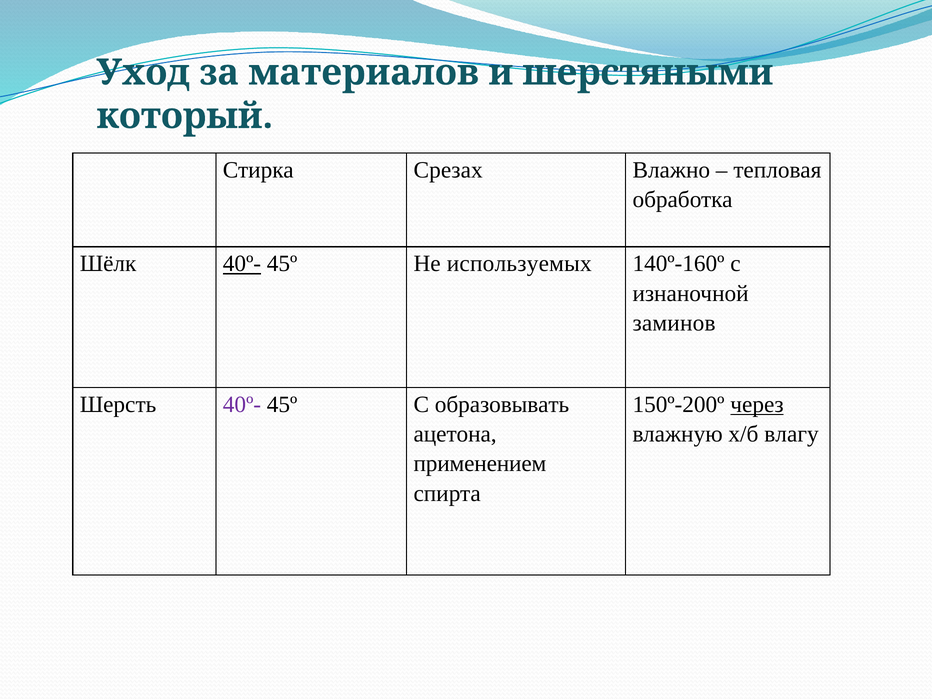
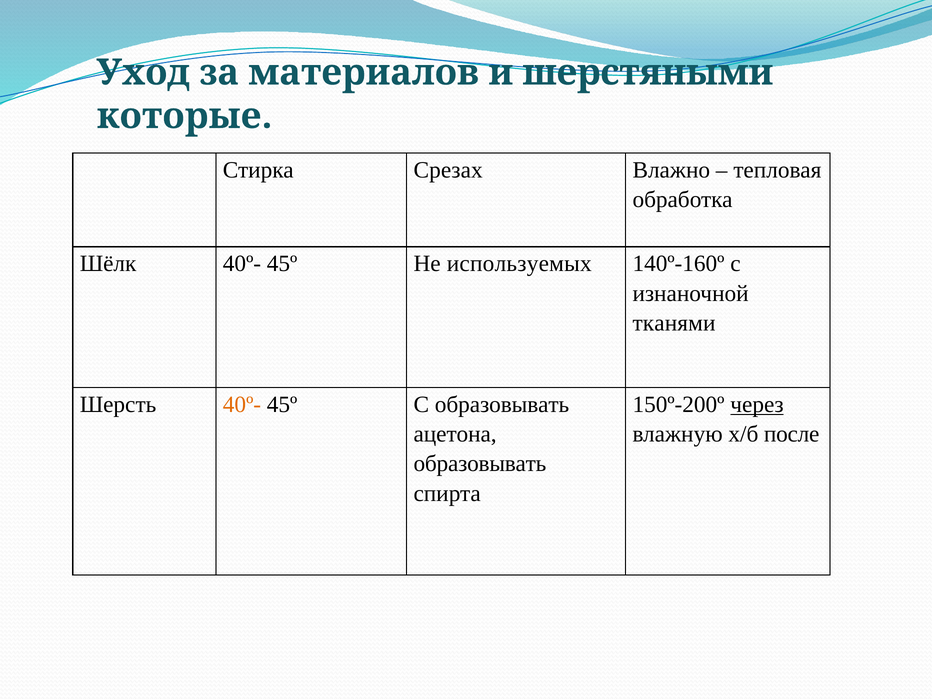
который: который -> которые (185, 116)
40º- underline: present -> none (242, 264)
заминов: заминов -> тканями (674, 323)
40º- colour: purple -> orange (242, 404)
влагу: влагу -> после (792, 434)
применением: применением -> образовывать (480, 464)
